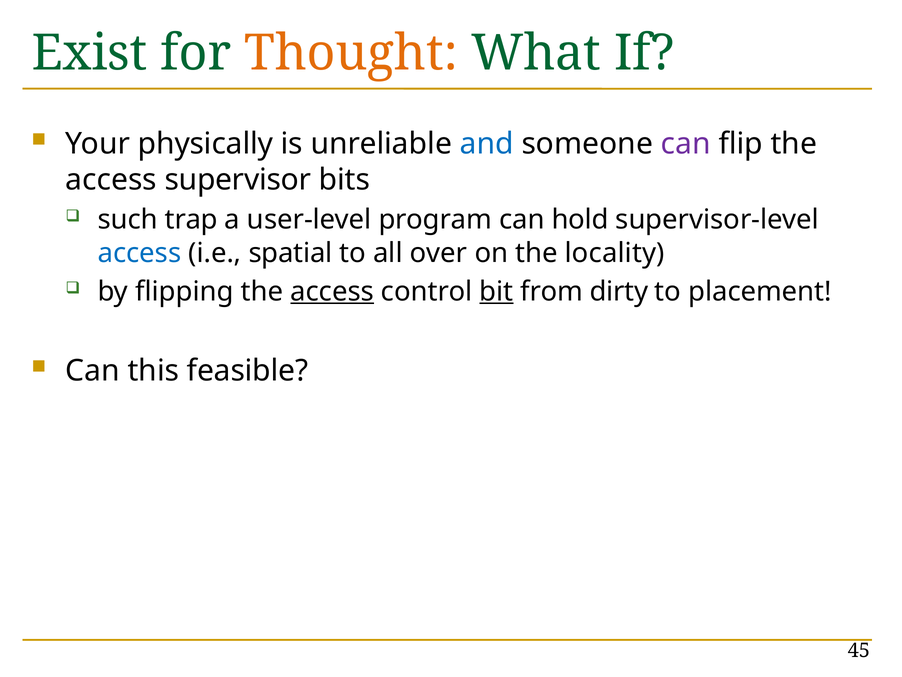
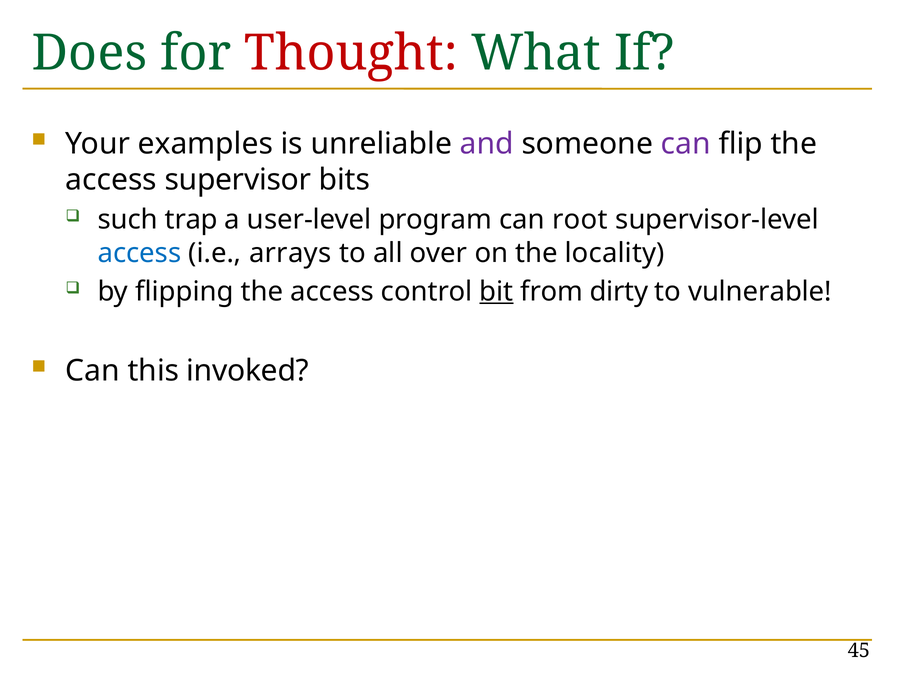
Exist: Exist -> Does (89, 53)
Thought colour: orange -> red (351, 53)
physically: physically -> examples (205, 144)
and colour: blue -> purple (487, 144)
hold: hold -> root (580, 220)
spatial: spatial -> arrays (290, 253)
access underline: present -> none (332, 291)
placement: placement -> vulnerable (760, 291)
feasible: feasible -> invoked (248, 371)
